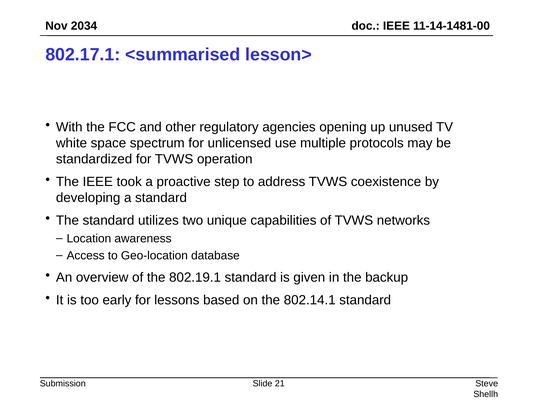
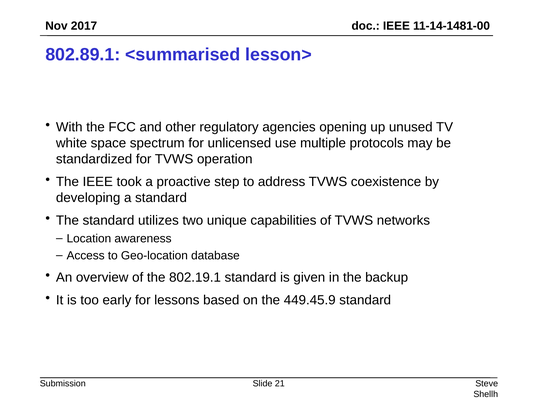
2034: 2034 -> 2017 (84, 26)
802.17.1: 802.17.1 -> 802.89.1 (83, 55)
802.14.1: 802.14.1 -> 449.45.9 (310, 300)
